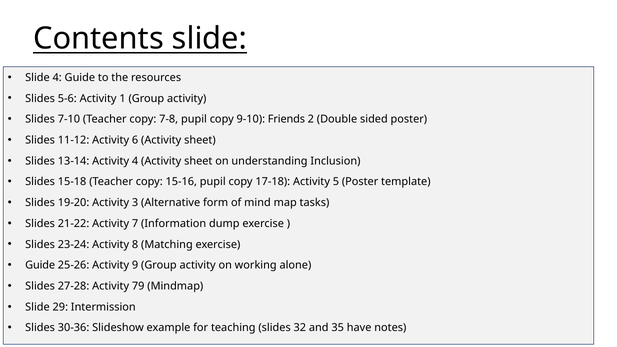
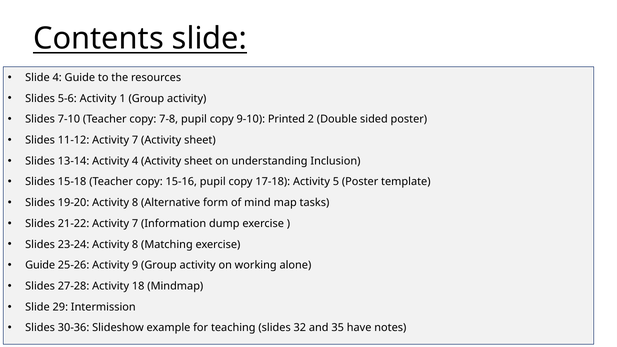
Friends: Friends -> Printed (286, 119)
11-12 Activity 6: 6 -> 7 (135, 140)
19-20 Activity 3: 3 -> 8 (135, 203)
79: 79 -> 18 (138, 286)
